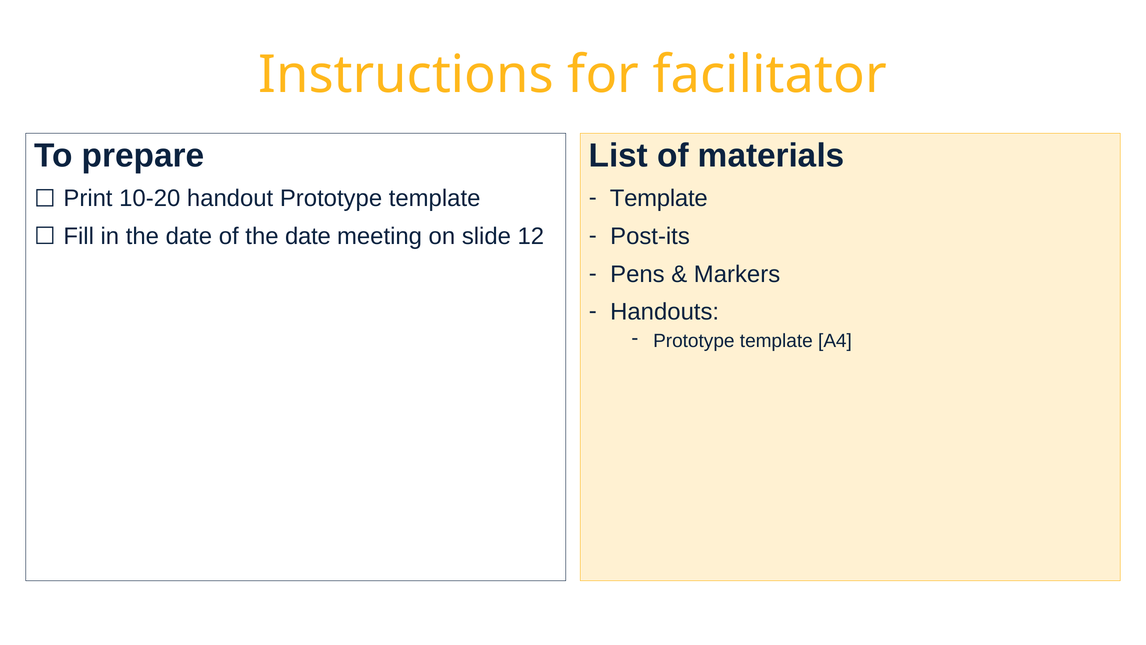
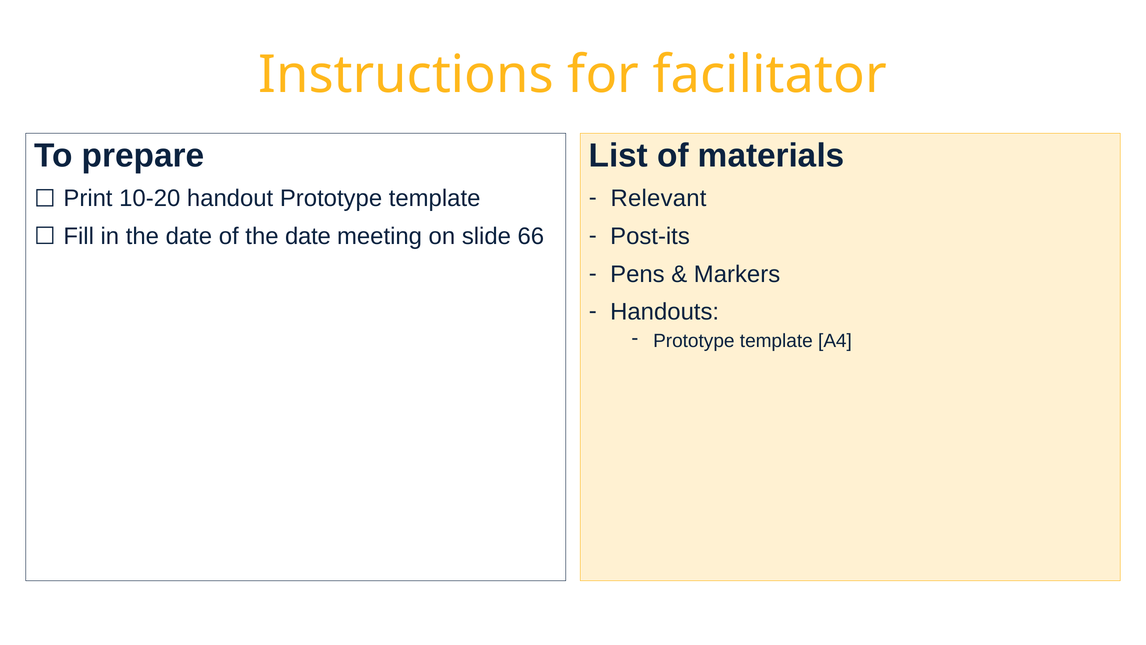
Template: Template -> Relevant (659, 198)
12: 12 -> 66 (531, 236)
